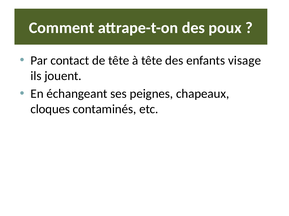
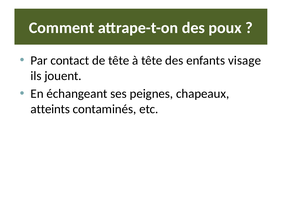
cloques: cloques -> atteints (50, 109)
